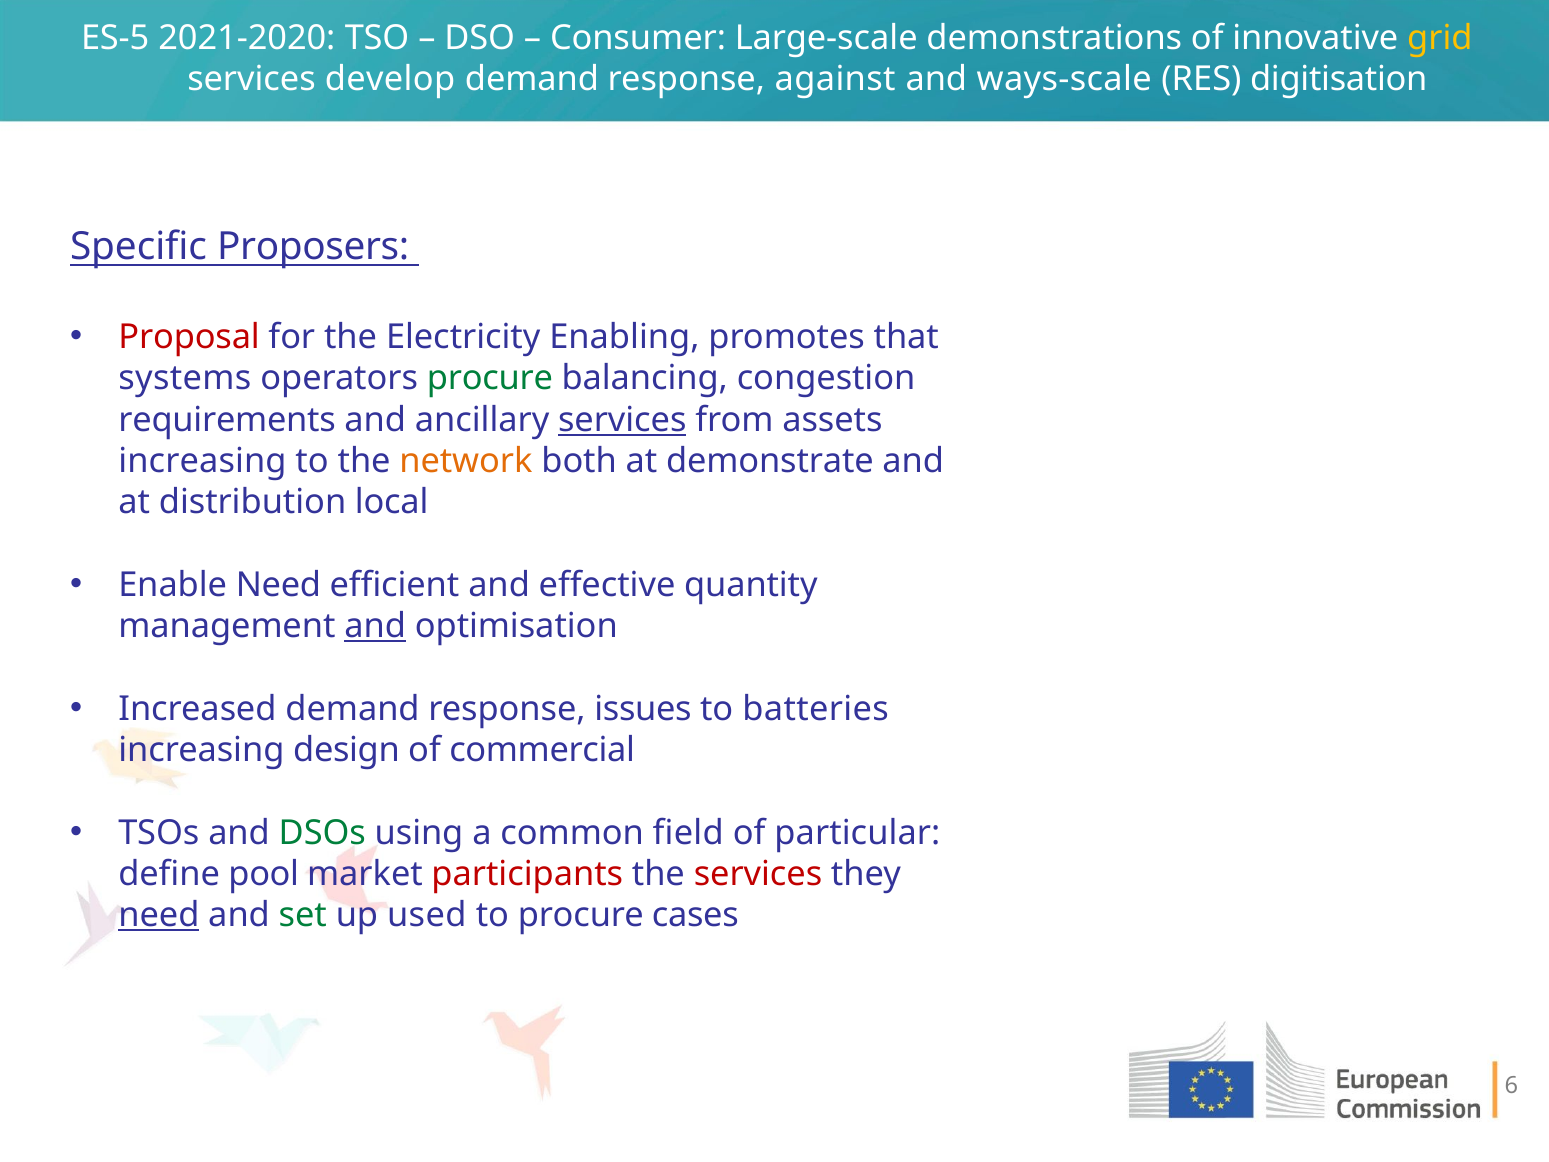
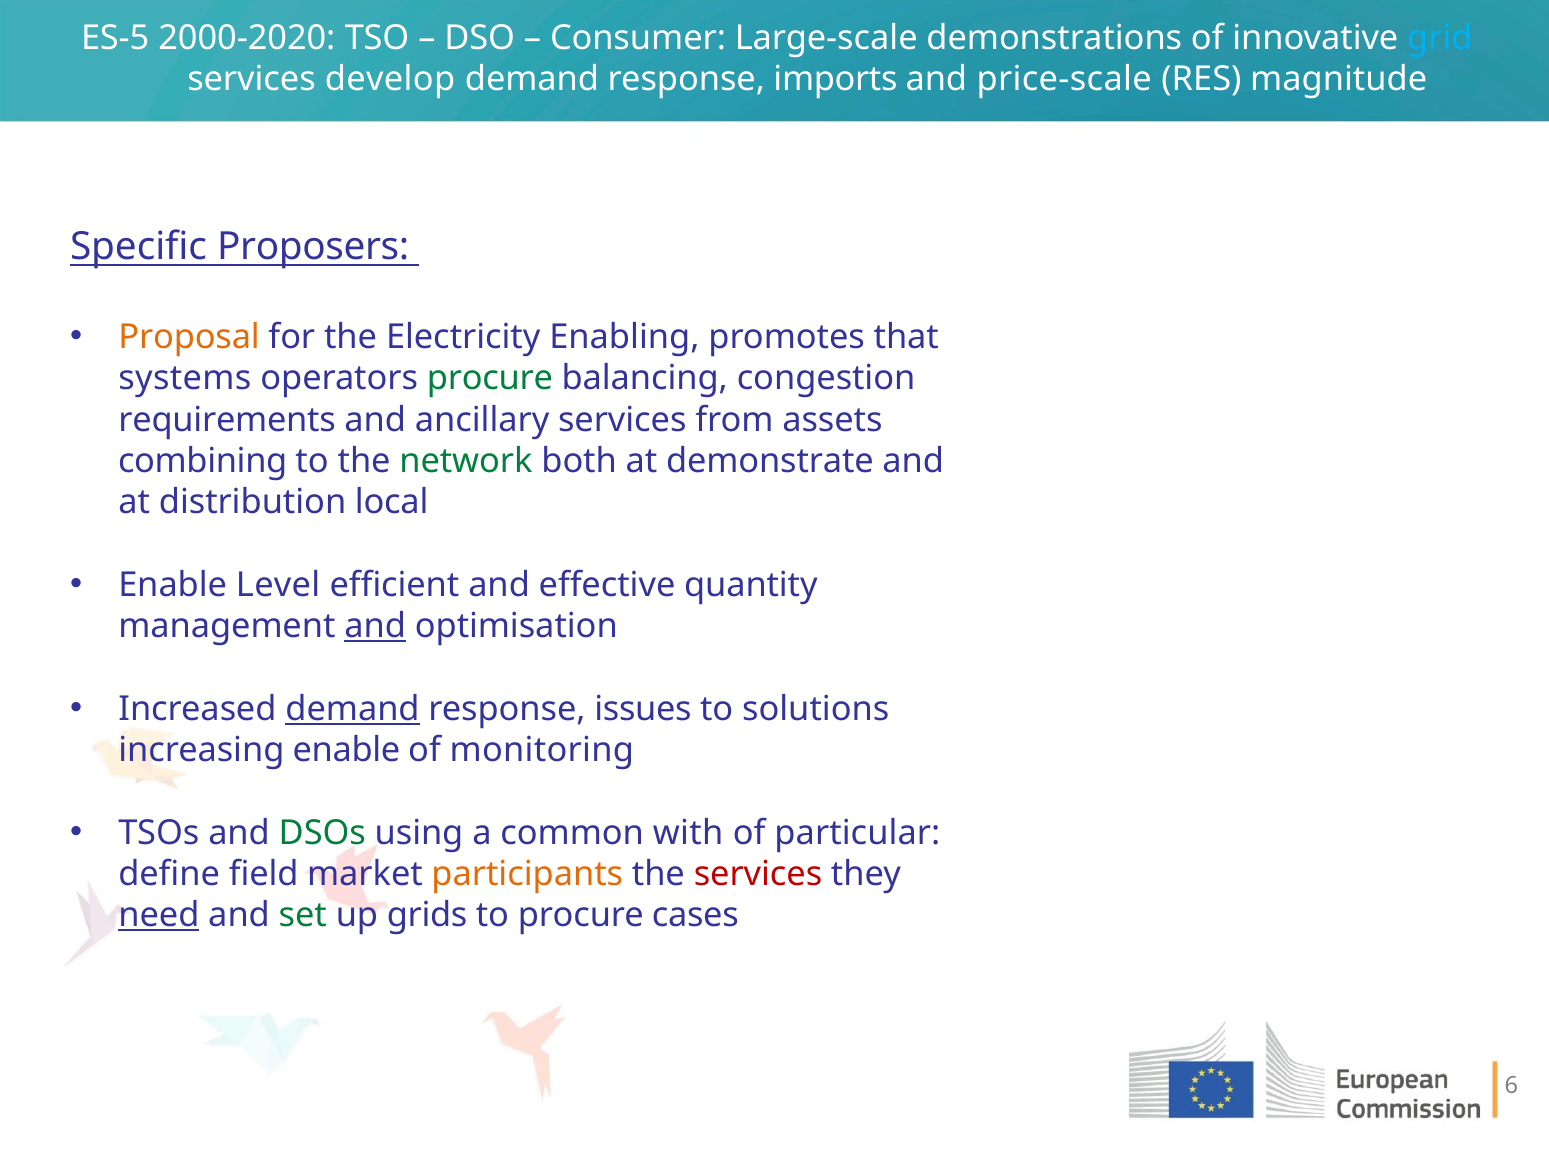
2021-2020: 2021-2020 -> 2000-2020 (247, 38)
grid colour: yellow -> light blue (1440, 38)
against: against -> imports (835, 79)
ways-scale: ways-scale -> price-scale (1064, 79)
digitisation: digitisation -> magnitude (1339, 79)
Proposal colour: red -> orange (189, 337)
services underline: present -> none (622, 420)
increasing: increasing -> combining (203, 461)
network colour: orange -> green (466, 461)
Enable Need: Need -> Level (278, 585)
demand underline: none -> present (353, 709)
batteries: batteries -> solutions (816, 709)
increasing design: design -> enable (347, 750)
commercial: commercial -> monitoring (542, 750)
field: field -> with (688, 833)
pool: pool -> field (264, 874)
participants colour: red -> orange (527, 874)
used: used -> grids (427, 915)
